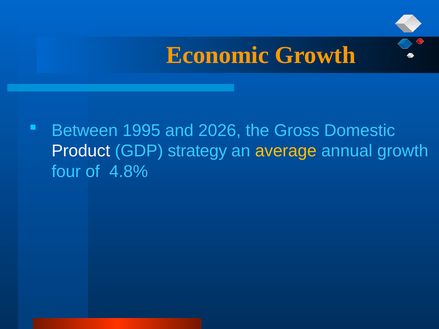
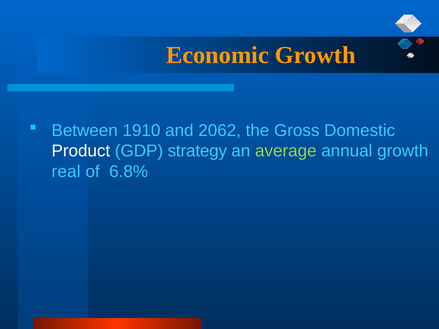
1995: 1995 -> 1910 (141, 131)
2026: 2026 -> 2062 (220, 131)
average colour: yellow -> light green (286, 151)
four: four -> real (66, 172)
4.8%: 4.8% -> 6.8% (129, 172)
